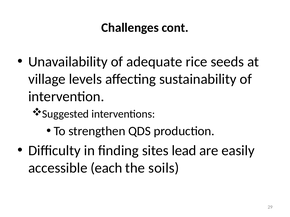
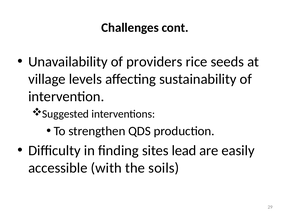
adequate: adequate -> providers (154, 62)
each: each -> with (106, 168)
